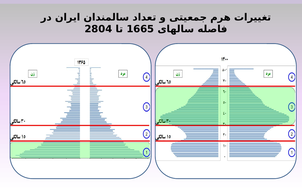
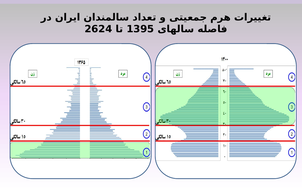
2804: 2804 -> 2624 (98, 29)
1665: 1665 -> 1395 (140, 29)
